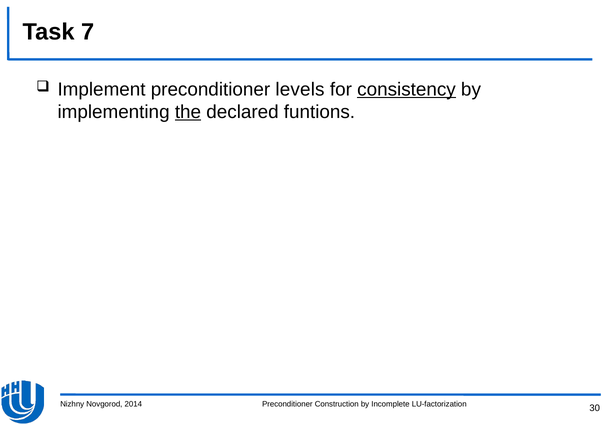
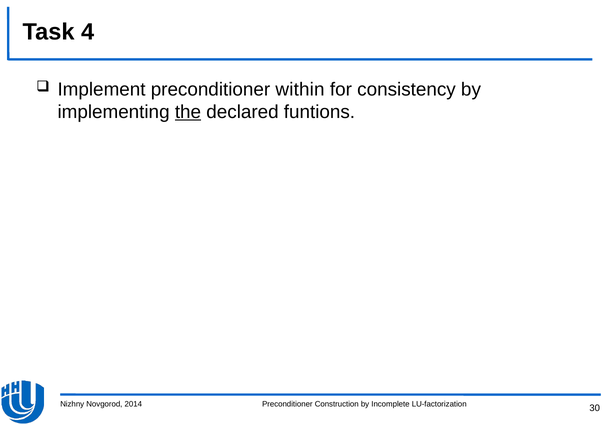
7: 7 -> 4 (88, 32)
levels: levels -> within (300, 90)
consistency underline: present -> none (407, 90)
